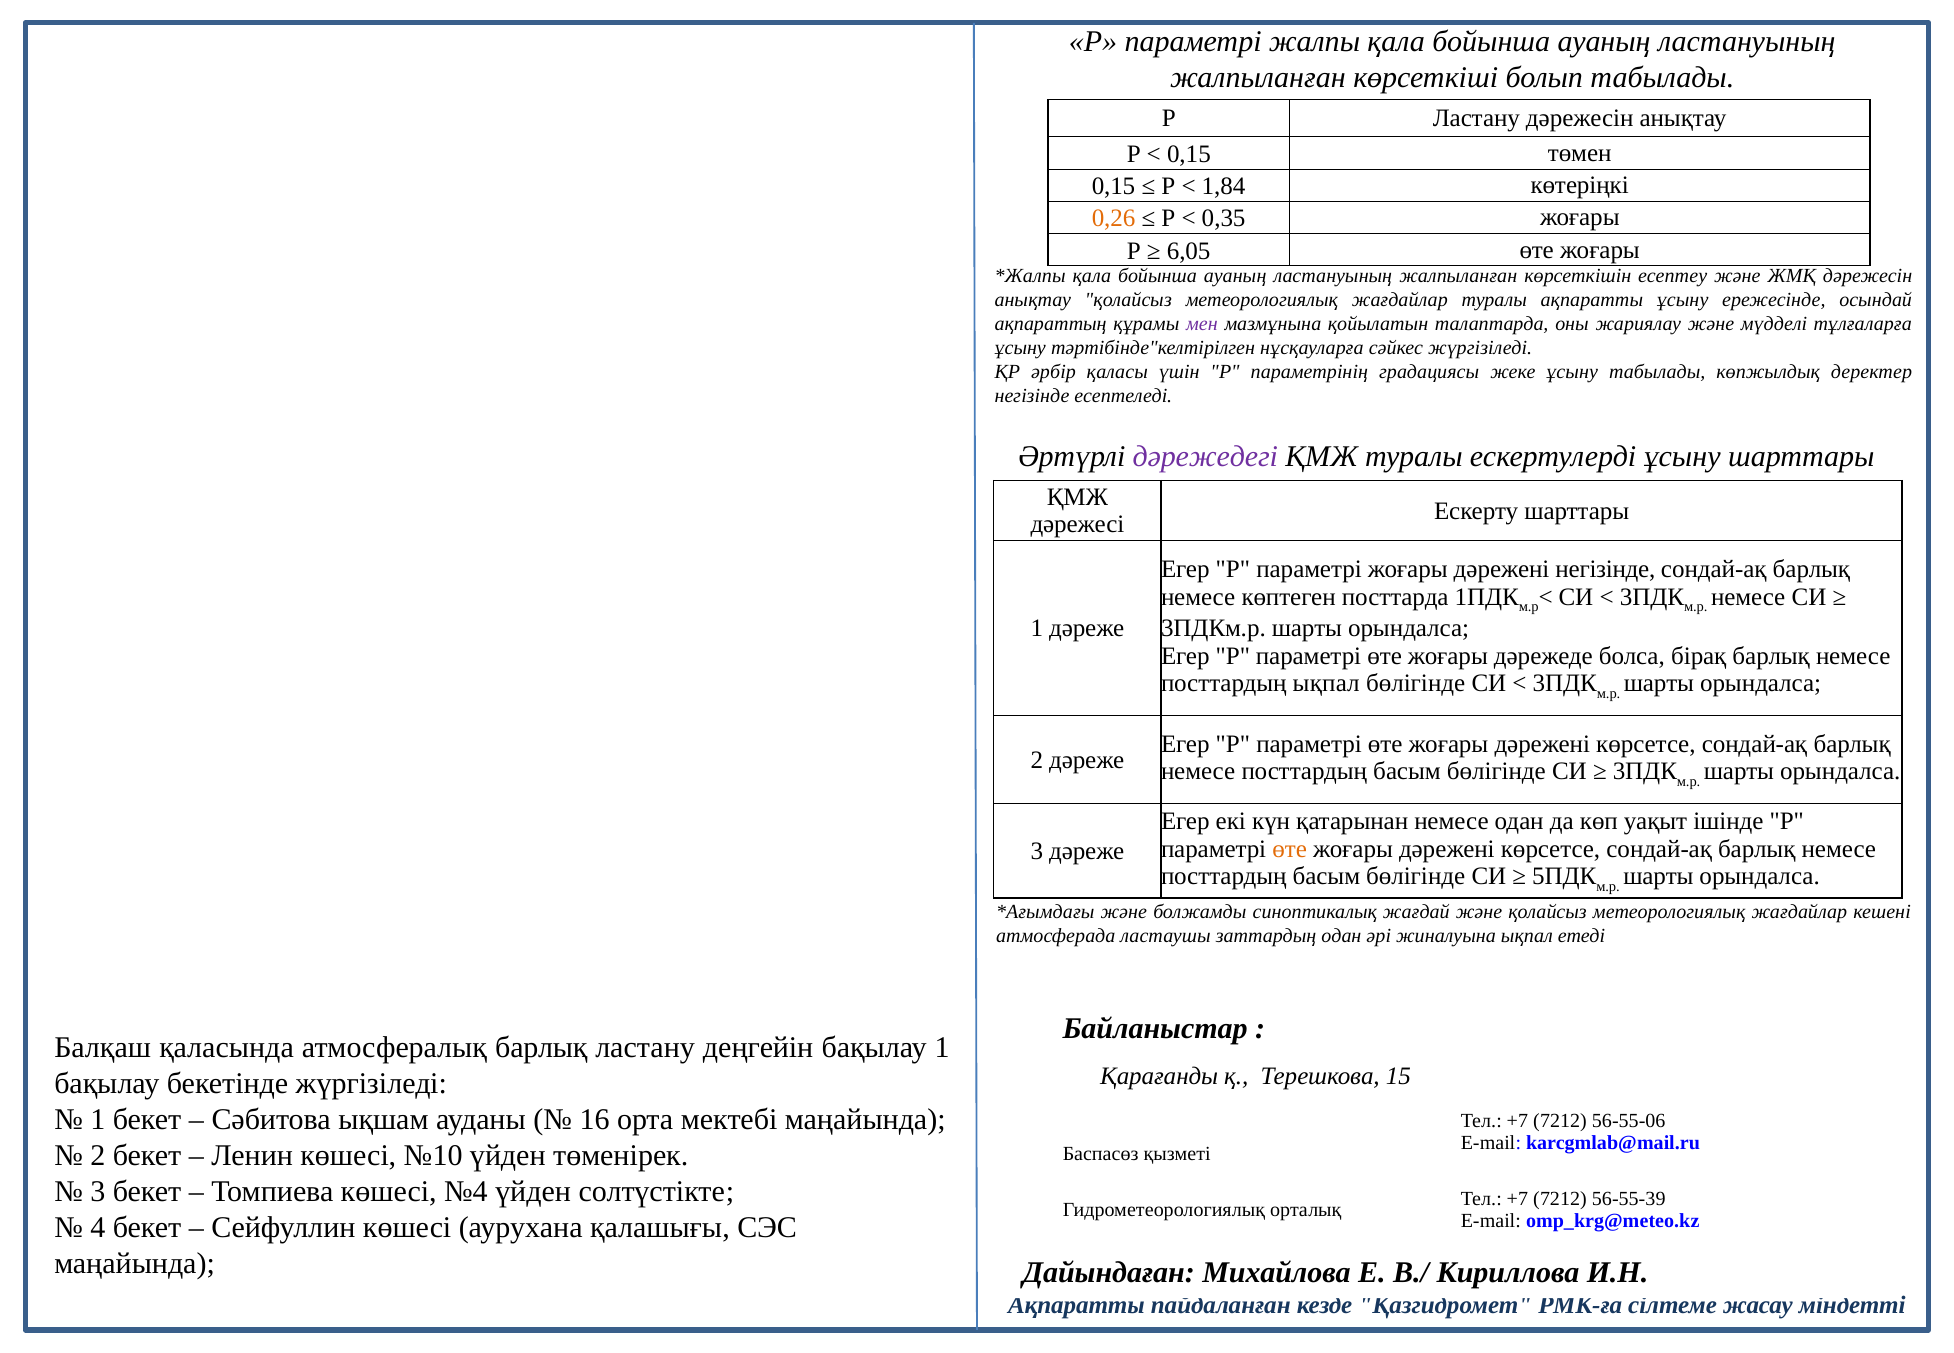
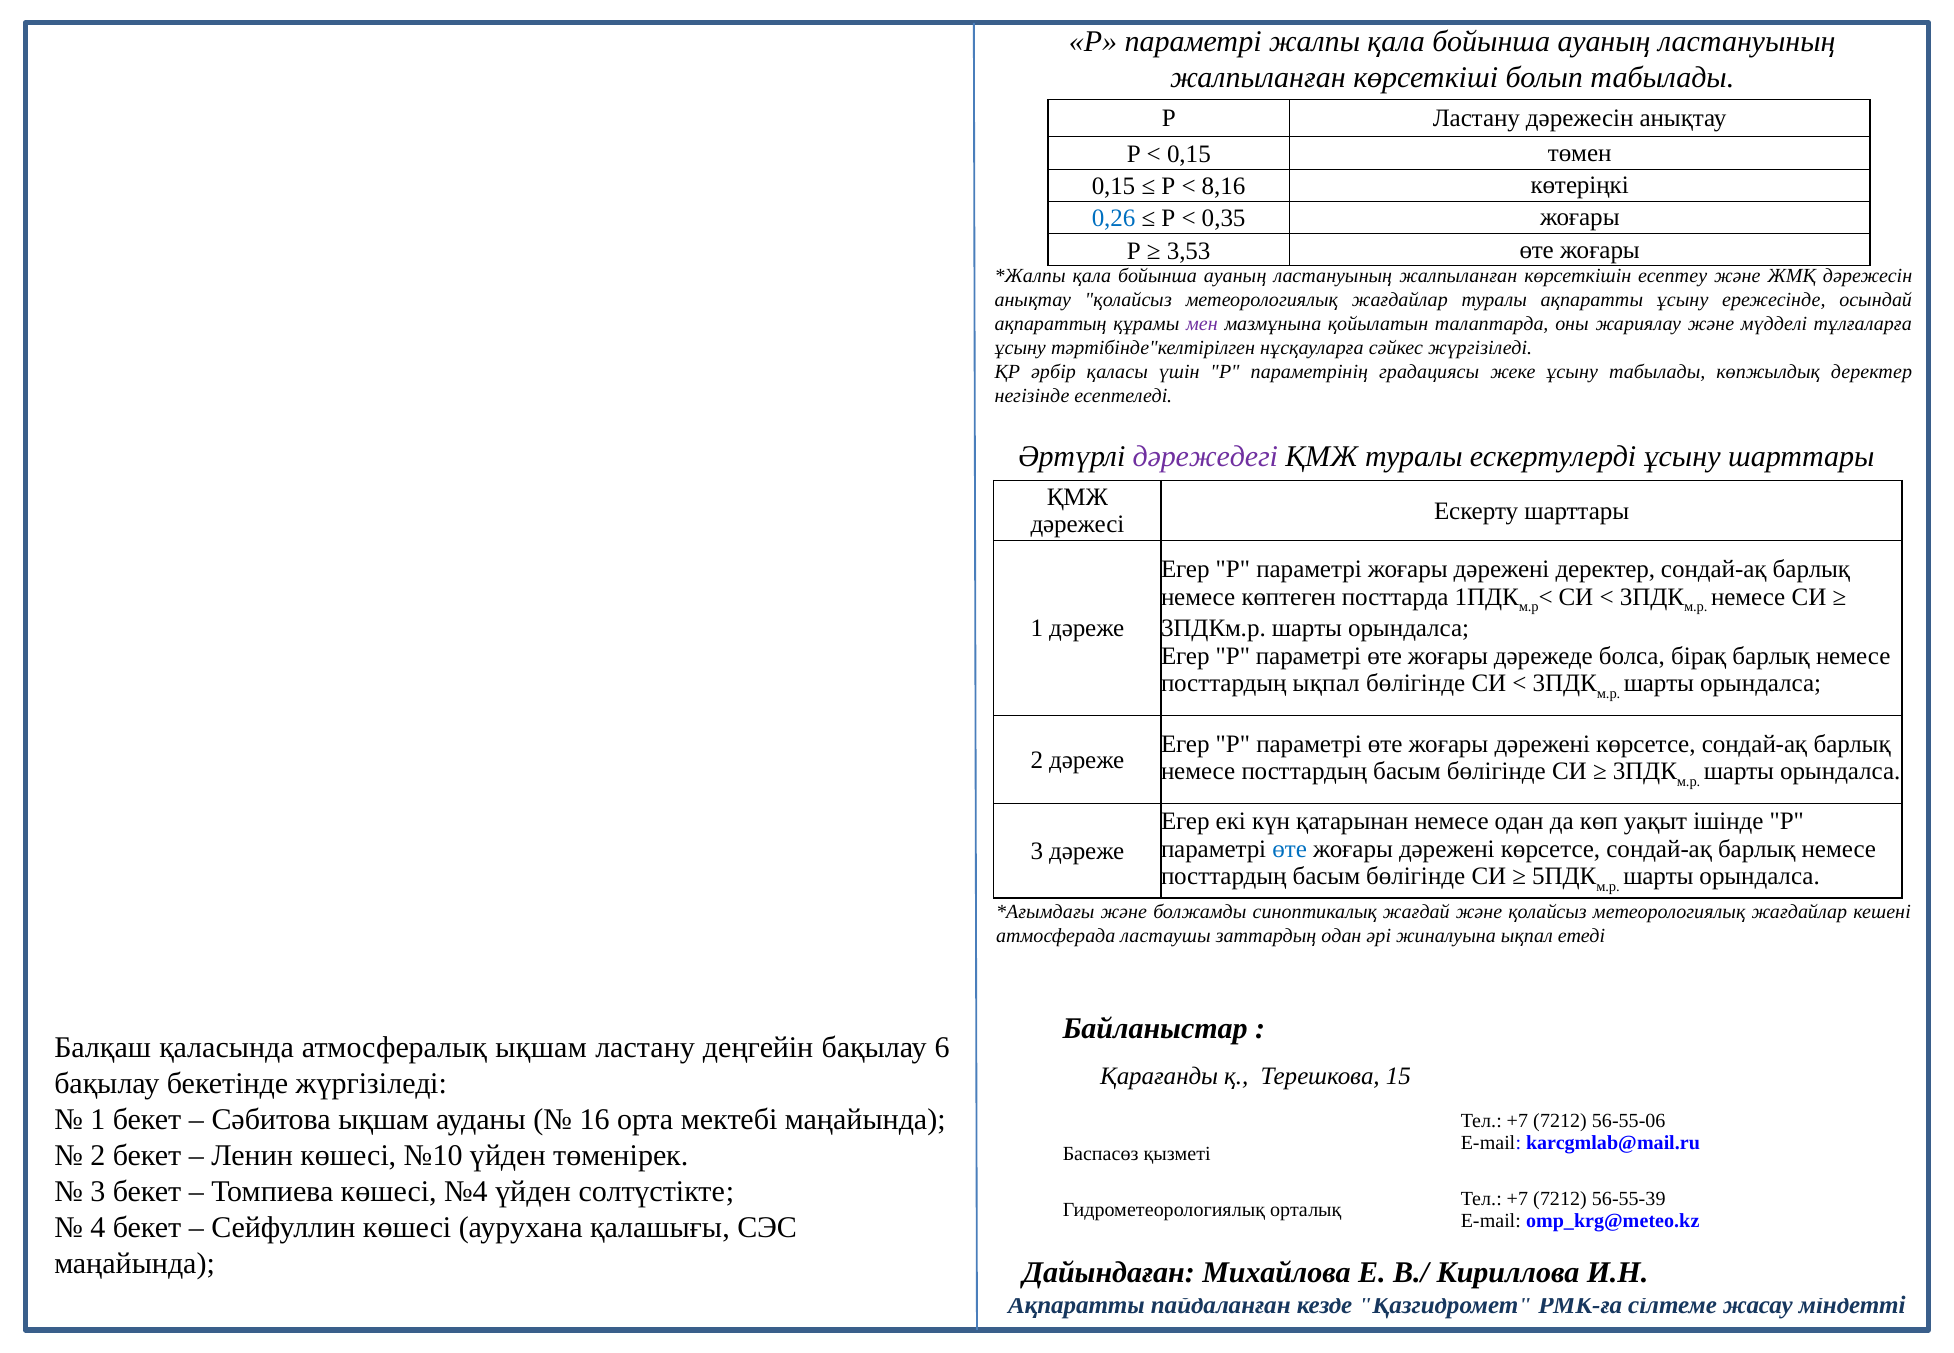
1,84: 1,84 -> 8,16 (1224, 186)
0,26 colour: orange -> blue (1114, 219)
6,05: 6,05 -> 3,53 (1189, 251)
дәрежені негізінде: негізінде -> деректер (1605, 569)
өте colour: orange -> blue (1290, 849)
атмосфералық барлық: барлық -> ықшам (541, 1047)
бақылау 1: 1 -> 6 (942, 1047)
